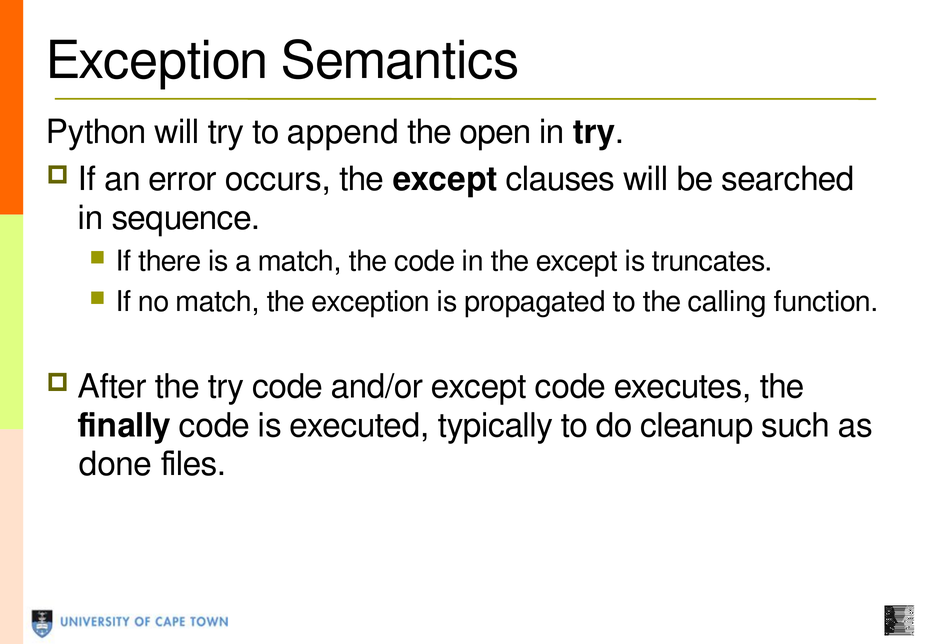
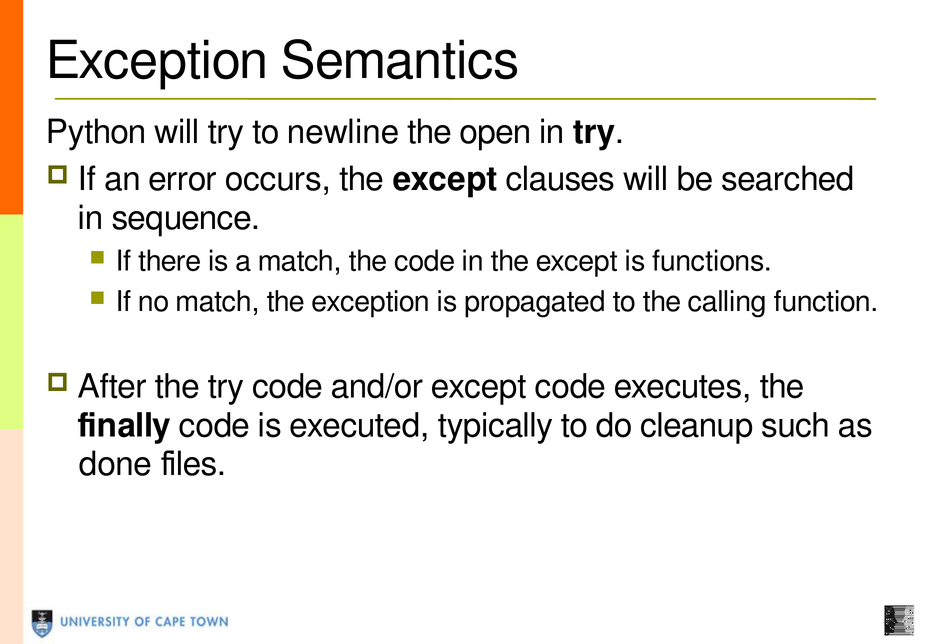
append: append -> newline (343, 132)
truncates: truncates -> functions (712, 261)
